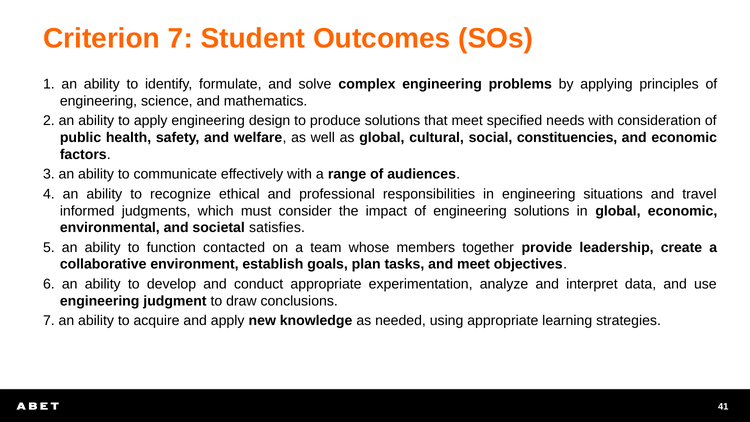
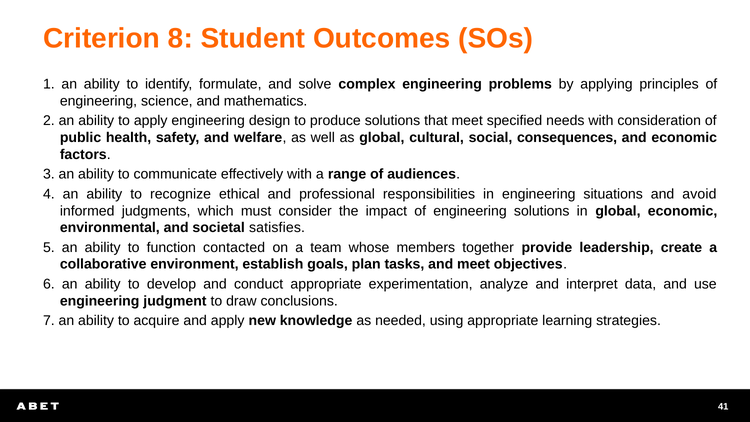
Criterion 7: 7 -> 8 (180, 38)
constituencies: constituencies -> consequences (567, 138)
travel: travel -> avoid (699, 194)
